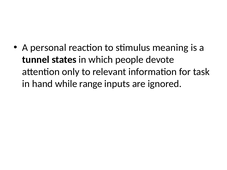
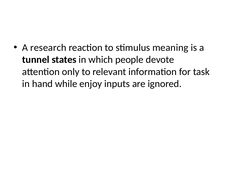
personal: personal -> research (48, 48)
range: range -> enjoy (91, 84)
